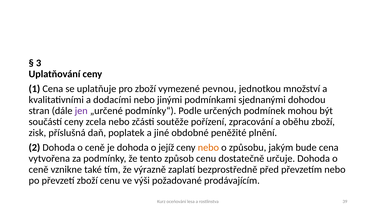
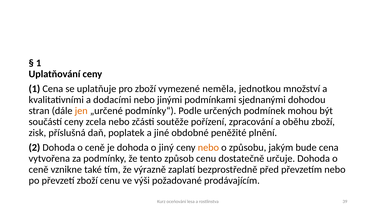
3: 3 -> 1 (39, 63)
pevnou: pevnou -> neměla (219, 89)
jen colour: purple -> orange (81, 111)
jejíž: jejíž -> jiný (166, 148)
